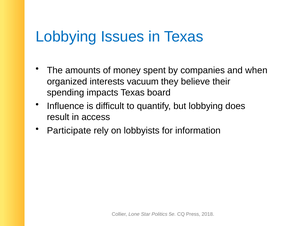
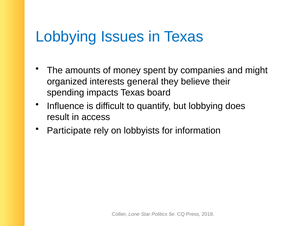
when: when -> might (256, 70)
vacuum: vacuum -> general (143, 81)
